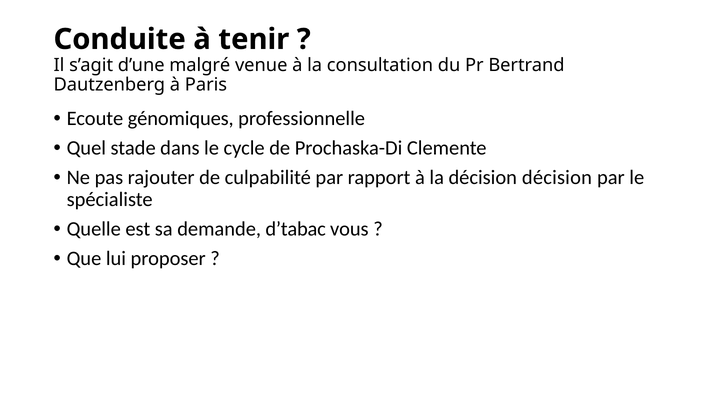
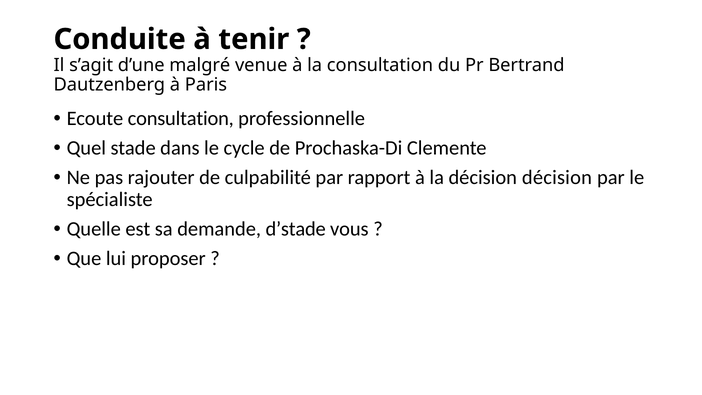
Ecoute génomiques: génomiques -> consultation (181, 119)
d’tabac: d’tabac -> d’stade (296, 229)
